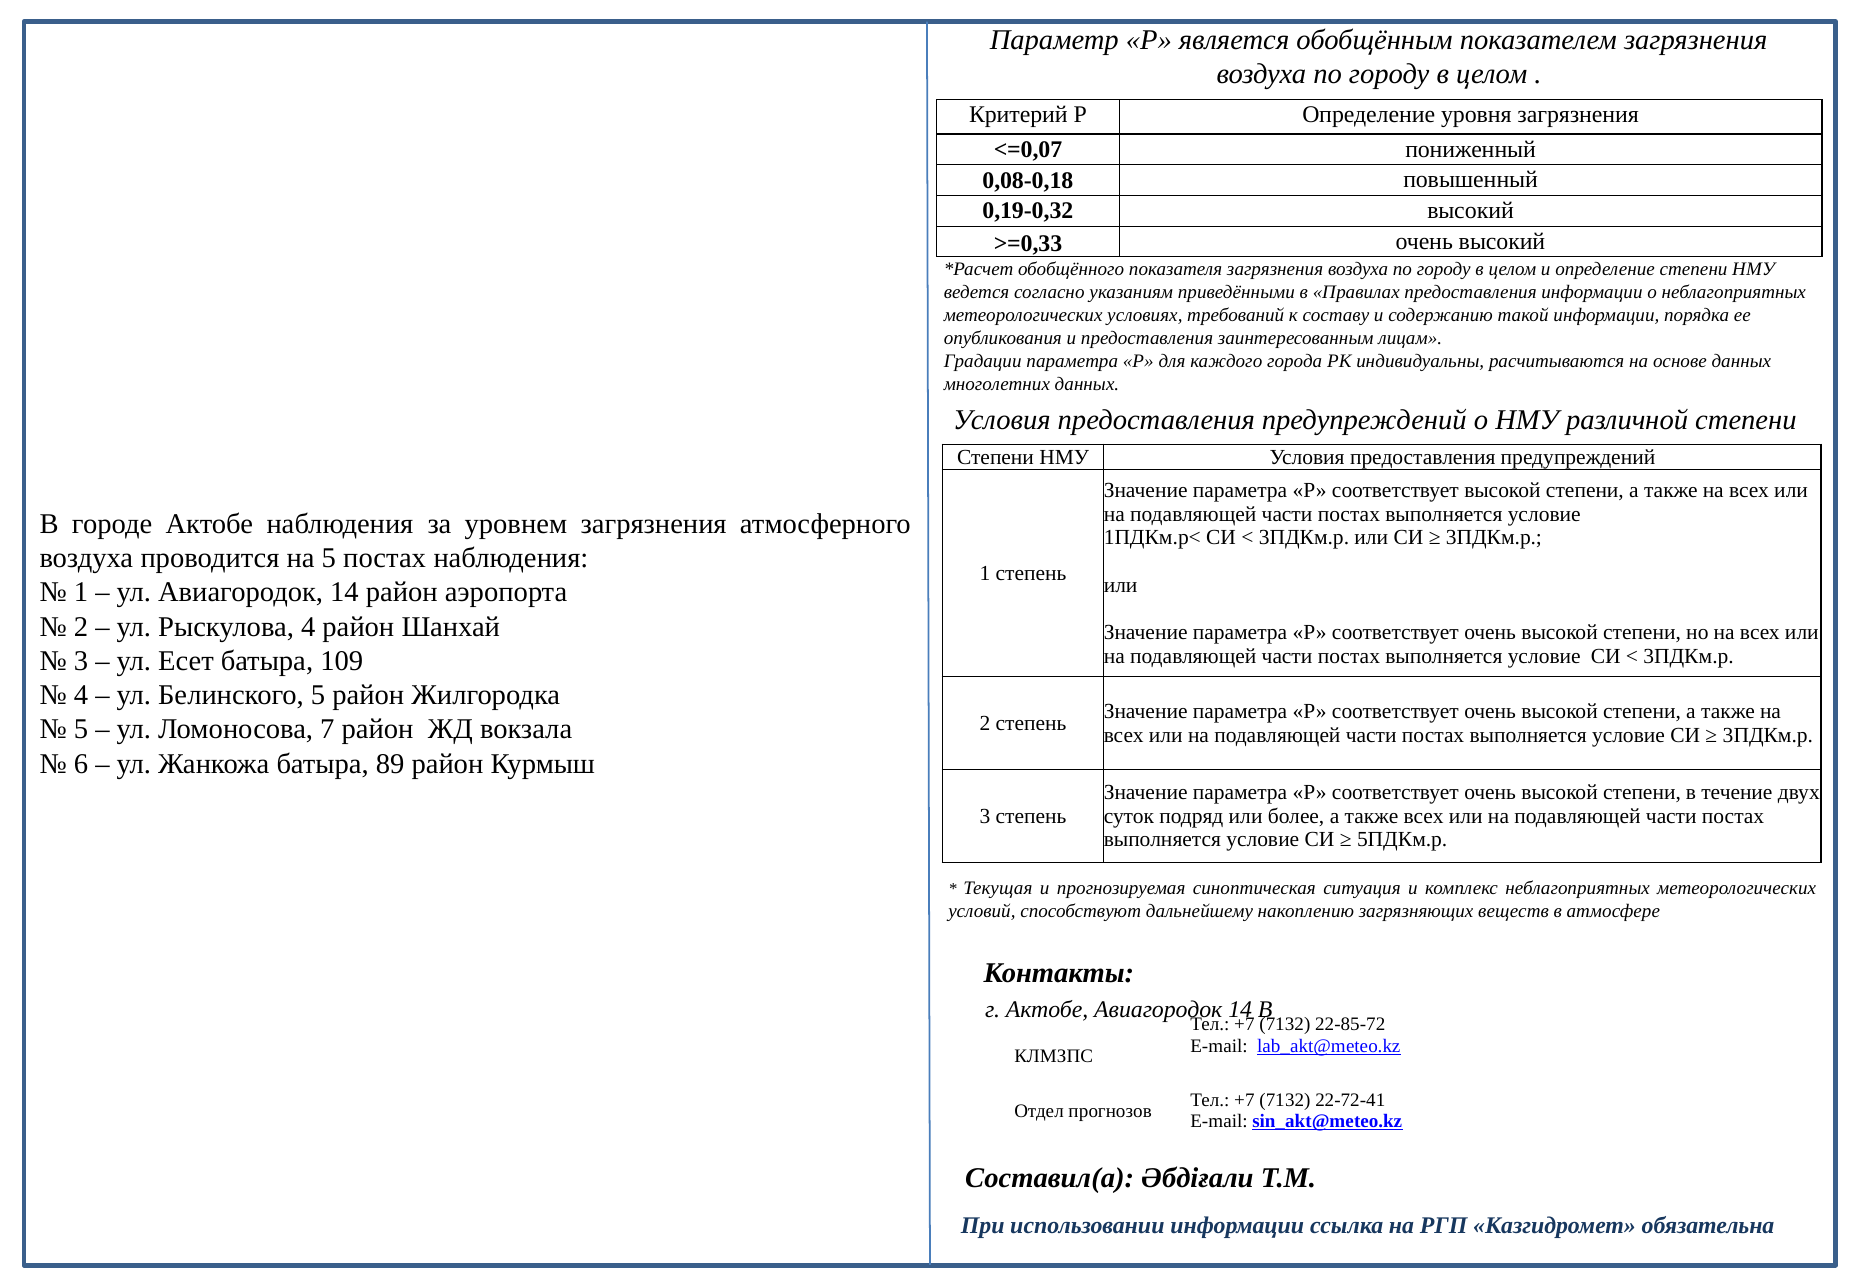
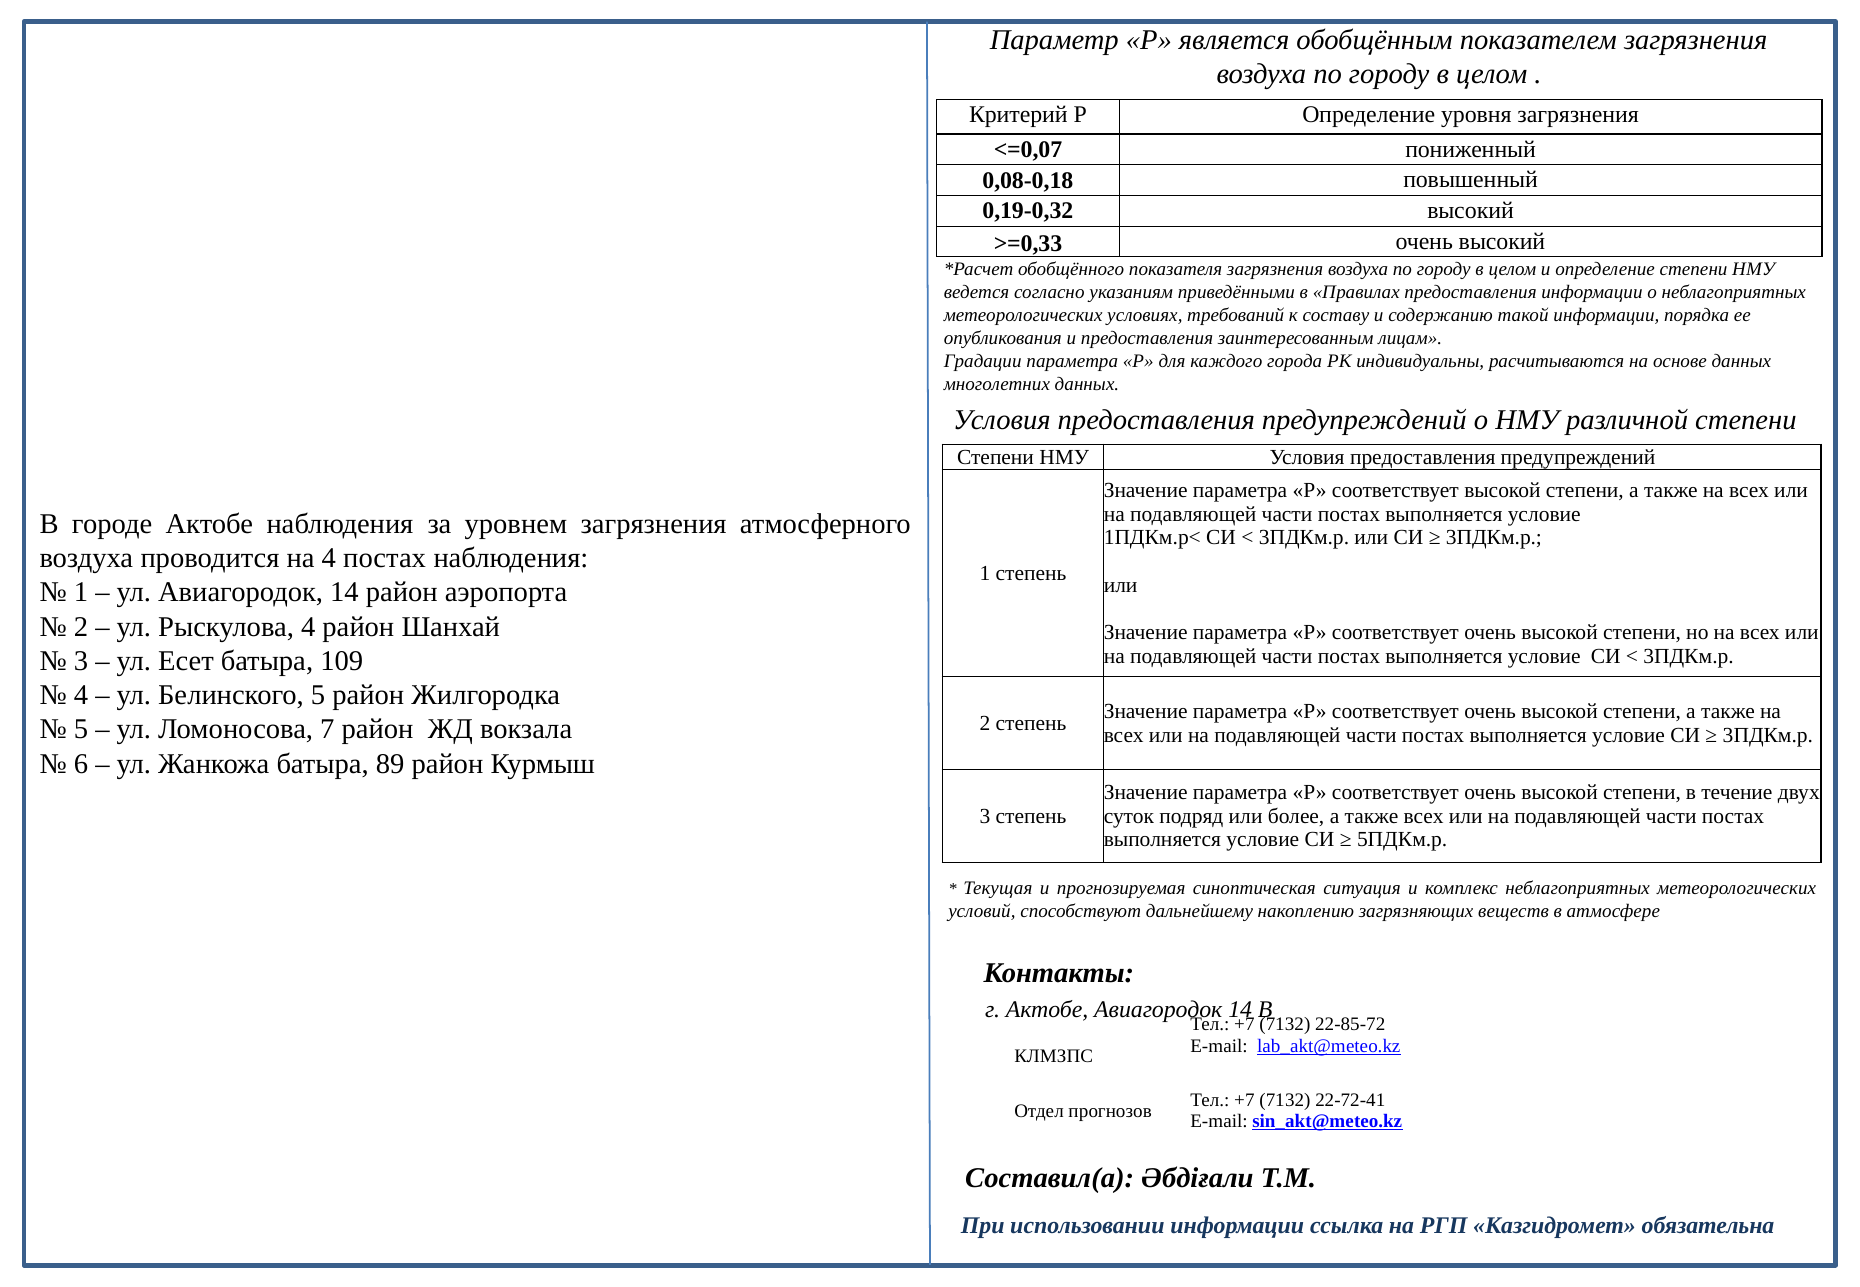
на 5: 5 -> 4 (329, 558)
